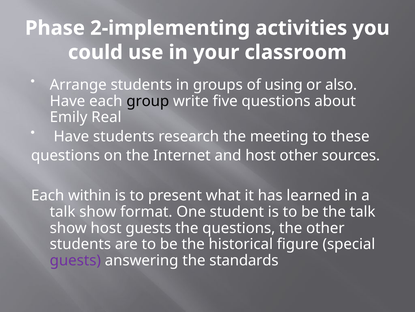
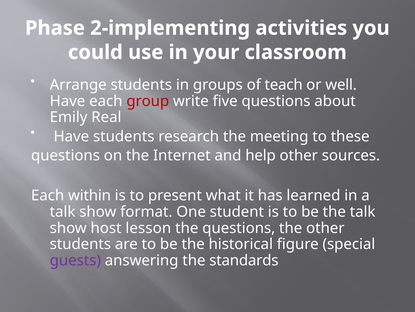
using: using -> teach (284, 85)
also: also -> well (341, 85)
group colour: black -> red (148, 101)
and host: host -> help (261, 155)
host guests: guests -> lesson (148, 228)
